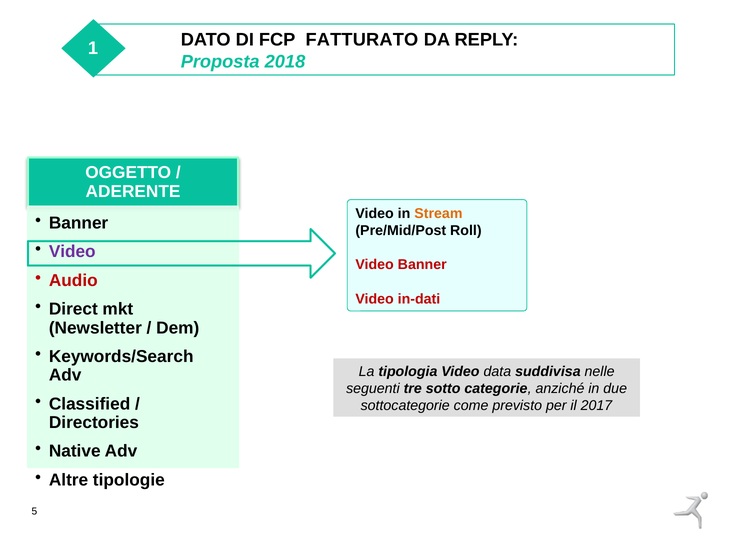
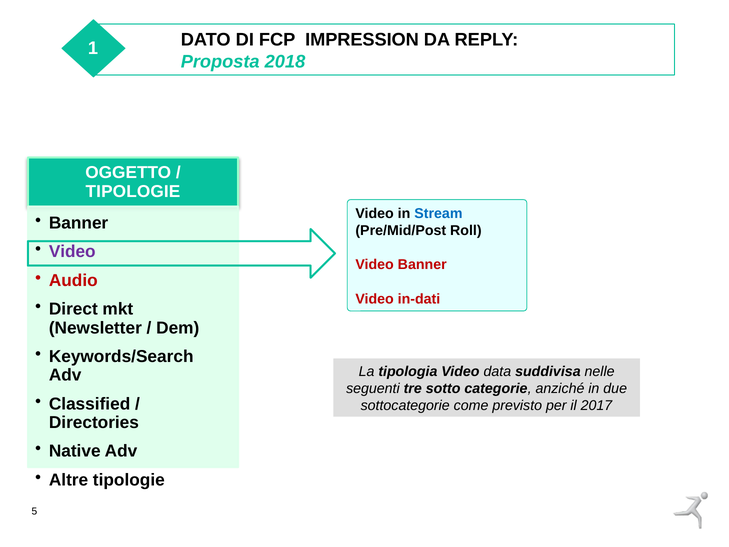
FATTURATO: FATTURATO -> IMPRESSION (362, 40)
ADERENTE: ADERENTE -> TIPOLOGIE (133, 191)
Stream colour: orange -> blue (438, 214)
